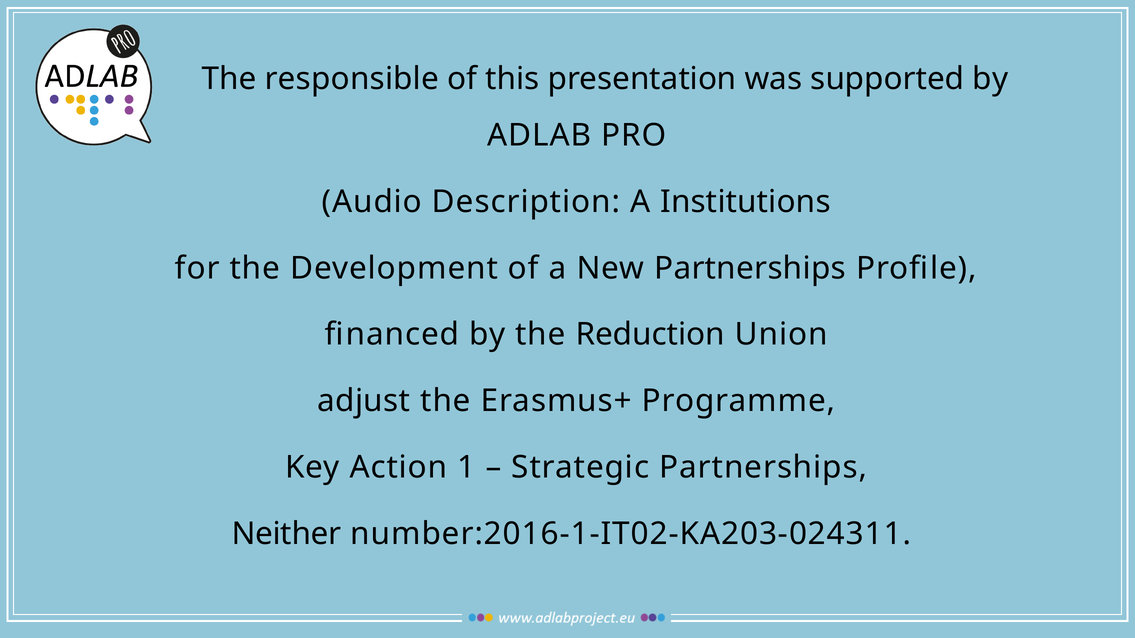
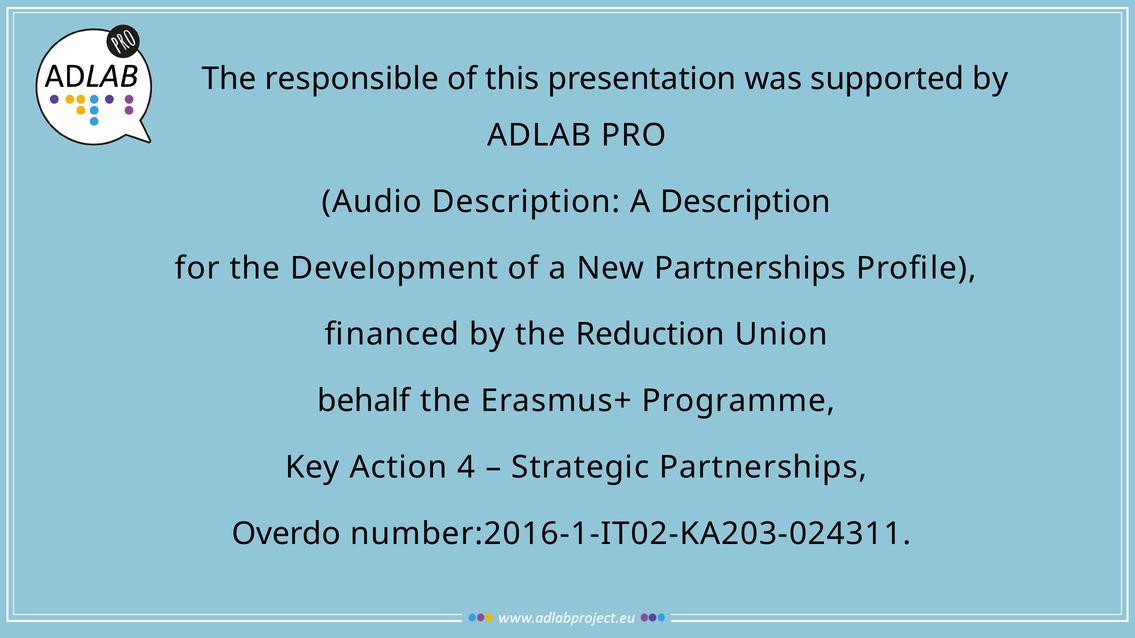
A Institutions: Institutions -> Description (745, 202)
adjust: adjust -> behalf (364, 401)
1: 1 -> 4 (466, 468)
Neither: Neither -> Overdo (286, 534)
